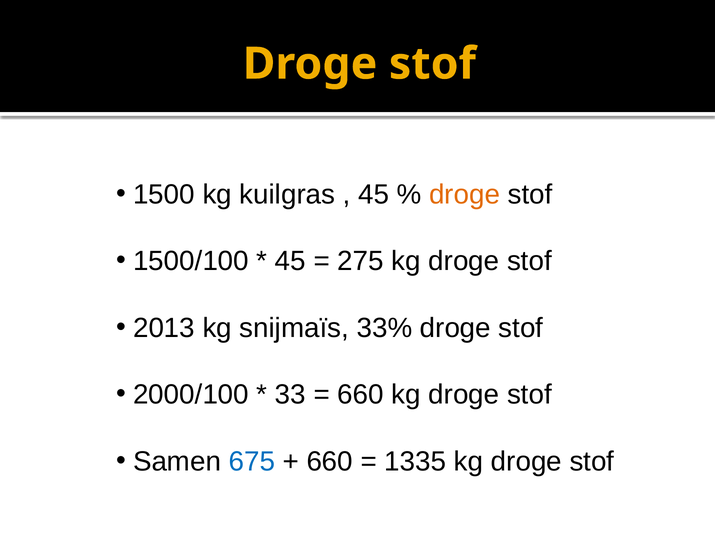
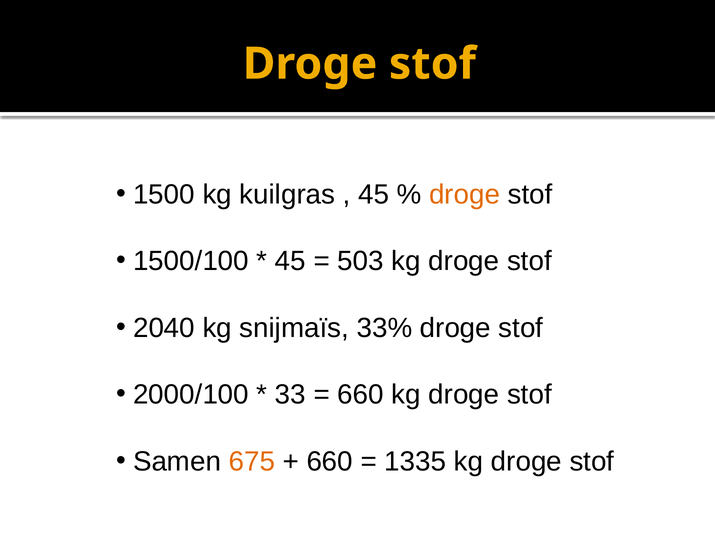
275: 275 -> 503 (361, 261)
2013: 2013 -> 2040 (164, 328)
675 colour: blue -> orange (252, 462)
